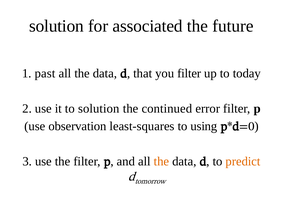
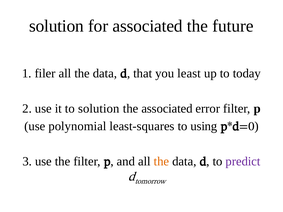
past: past -> filer (45, 74)
you filter: filter -> least (189, 74)
the continued: continued -> associated (167, 109)
observation: observation -> polynomial (77, 126)
predict colour: orange -> purple (243, 162)
